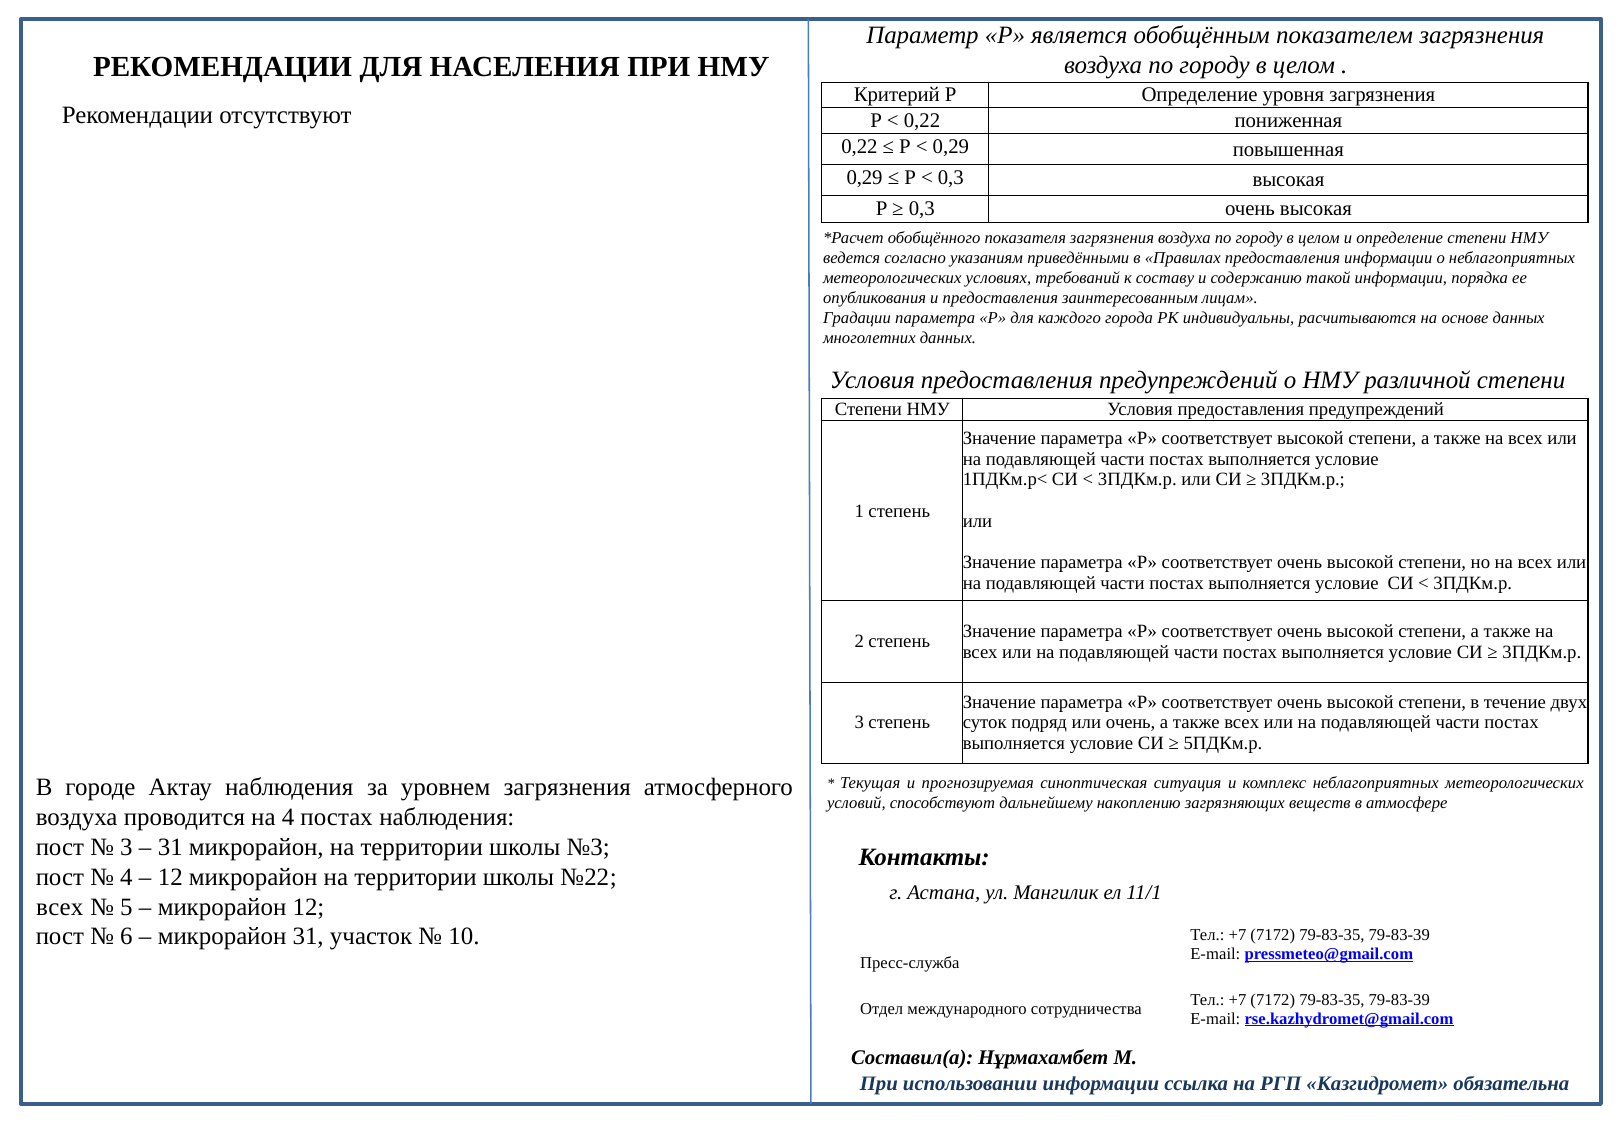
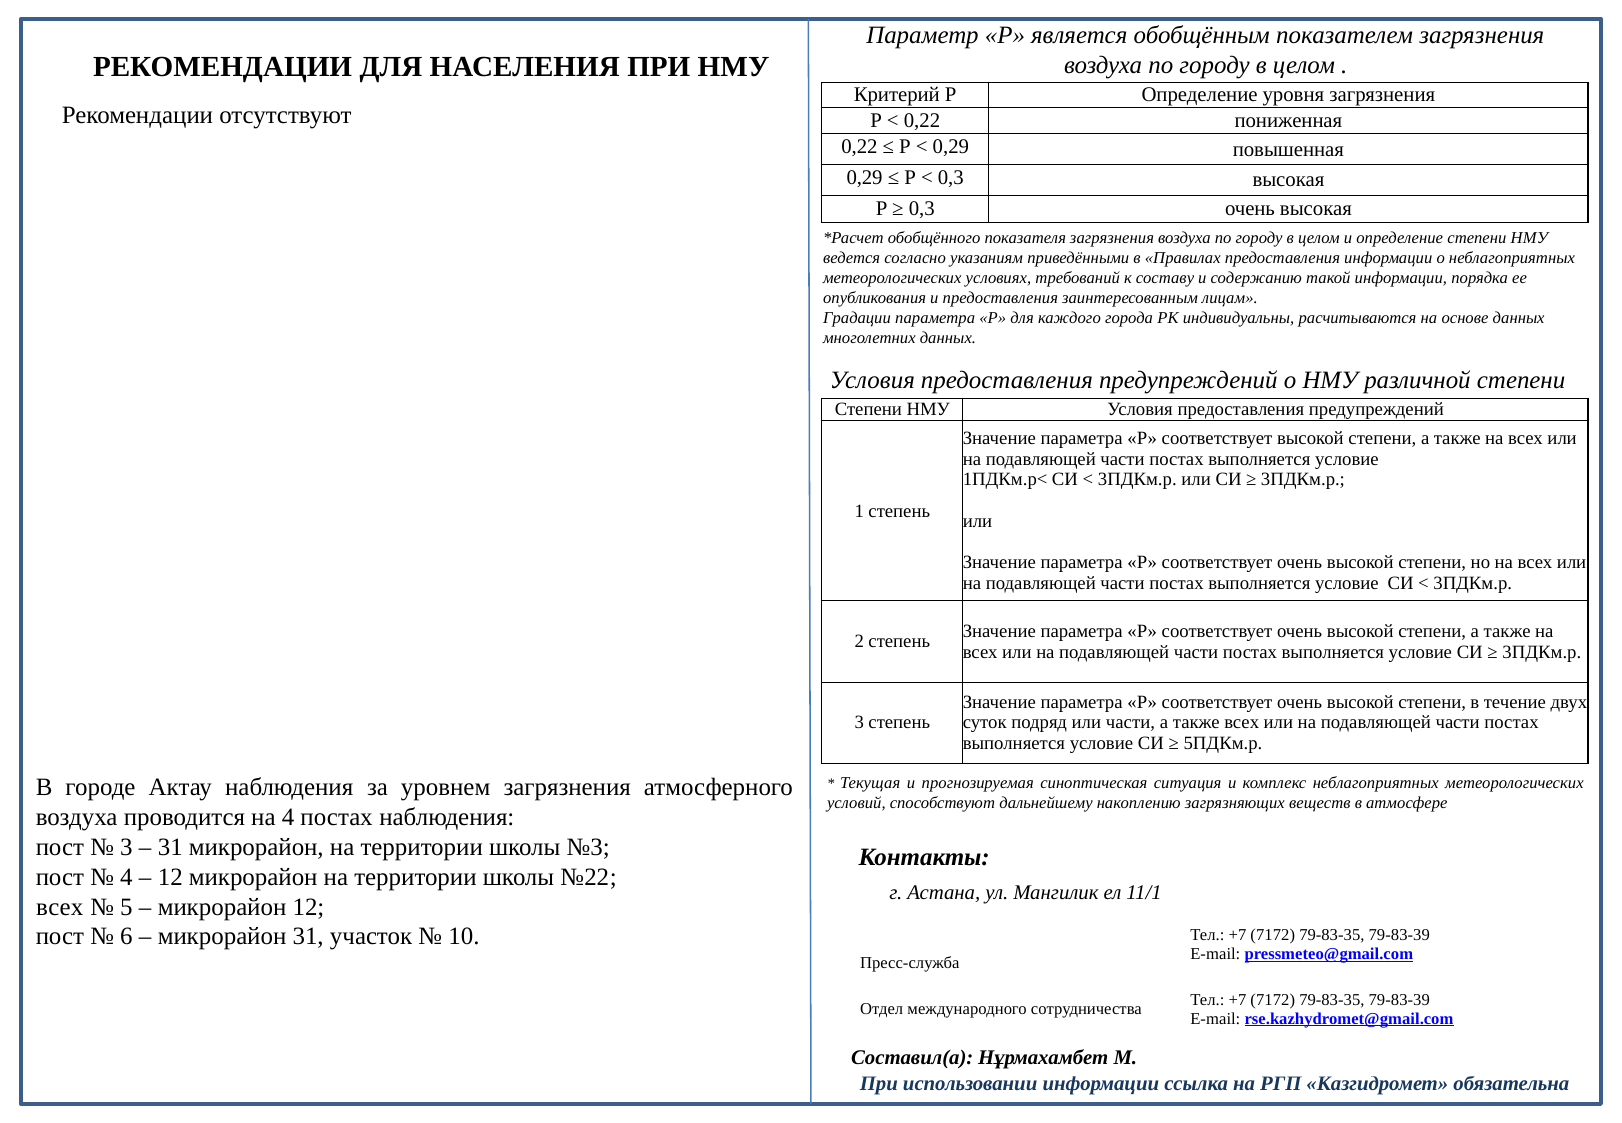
или очень: очень -> части (1130, 723)
